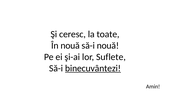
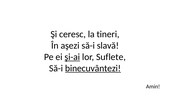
toate: toate -> tineri (108, 34)
În nouă: nouă -> aşezi (70, 45)
să-i nouă: nouă -> slavă (108, 45)
şi-ai underline: none -> present (72, 57)
